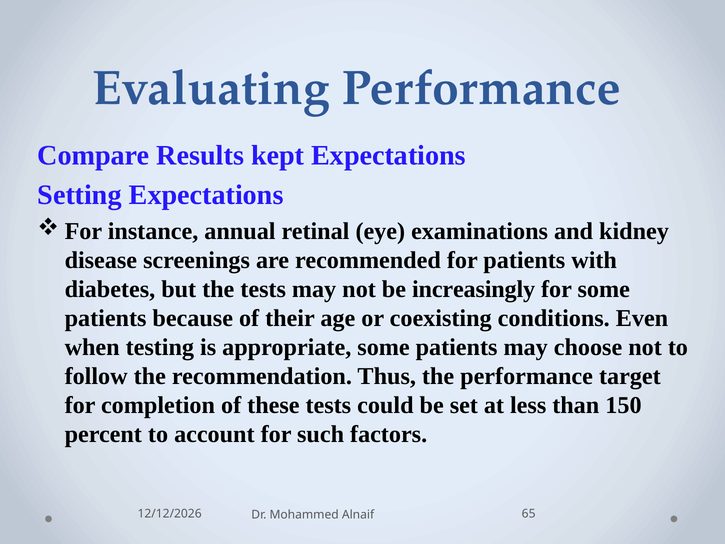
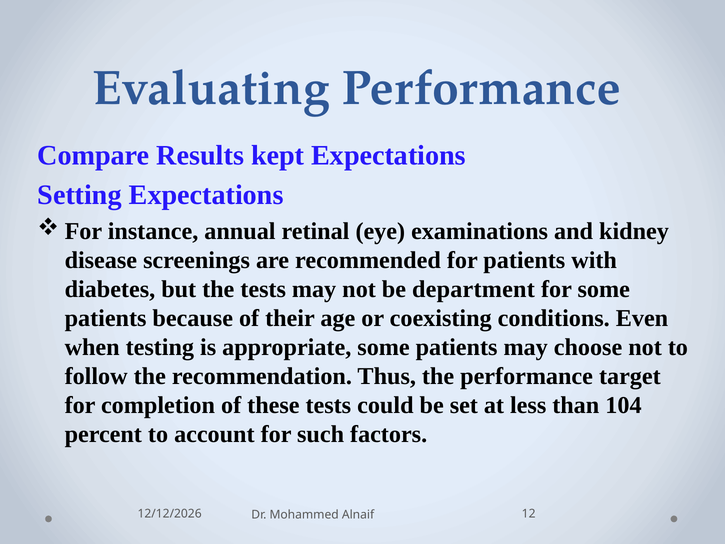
increasingly: increasingly -> department (473, 289)
150: 150 -> 104 (623, 405)
65: 65 -> 12 (529, 513)
